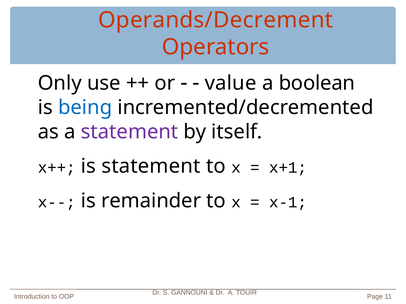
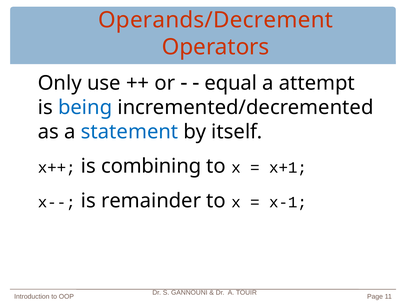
value: value -> equal (231, 83)
boolean: boolean -> attempt (317, 83)
statement colour: purple -> blue (130, 132)
is statement: statement -> combining (151, 166)
